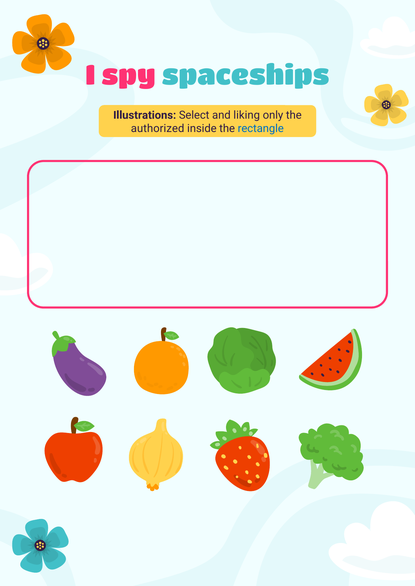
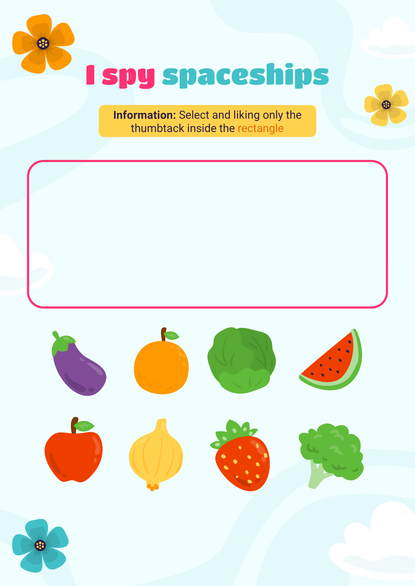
Illustrations: Illustrations -> Information (145, 115)
authorized: authorized -> thumbtack (158, 129)
rectangle colour: blue -> orange (261, 129)
